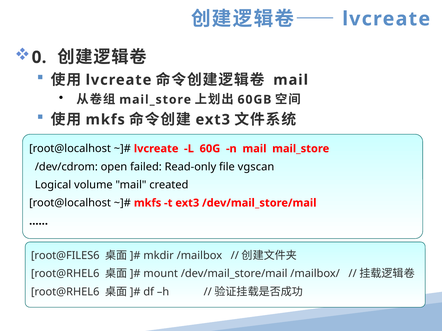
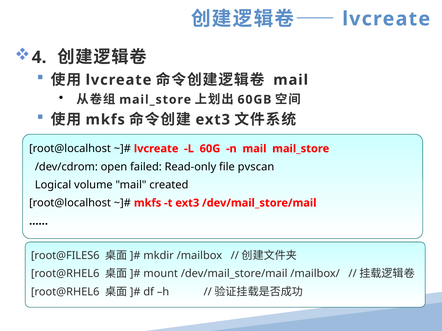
0: 0 -> 4 (39, 57)
vgscan: vgscan -> pvscan (256, 167)
